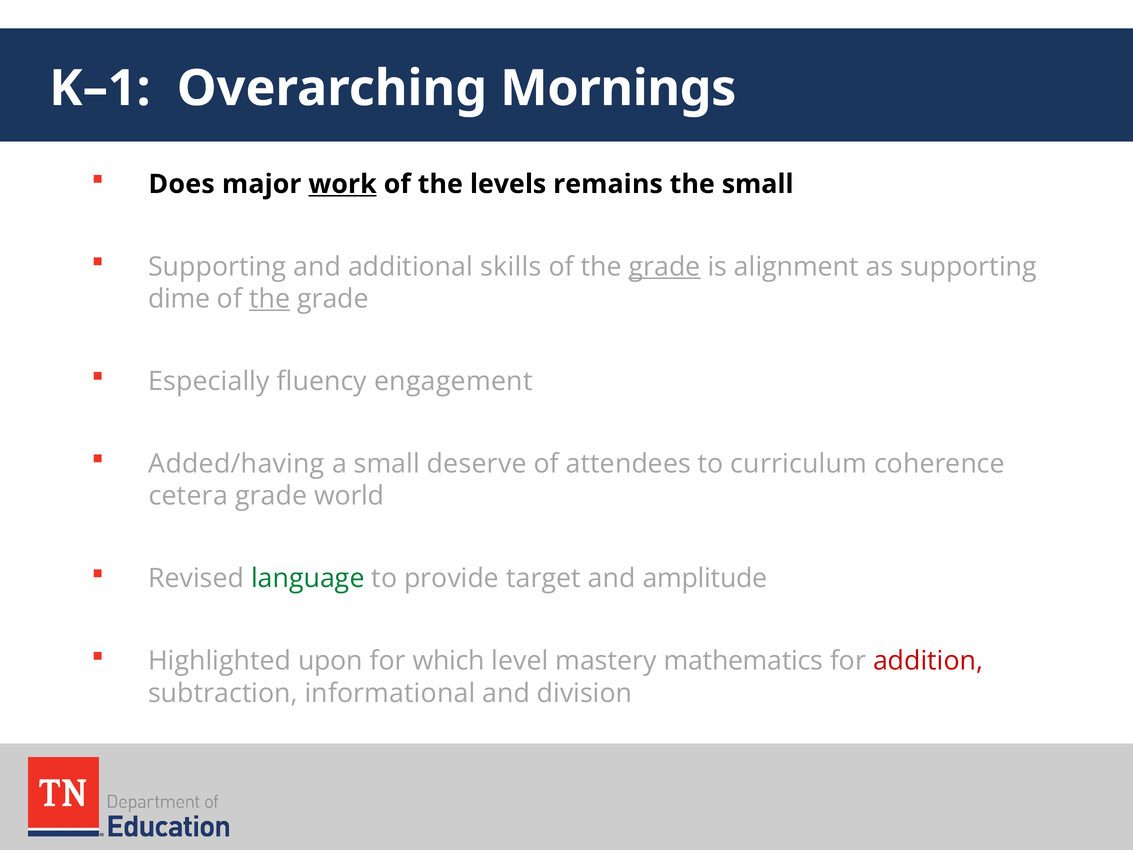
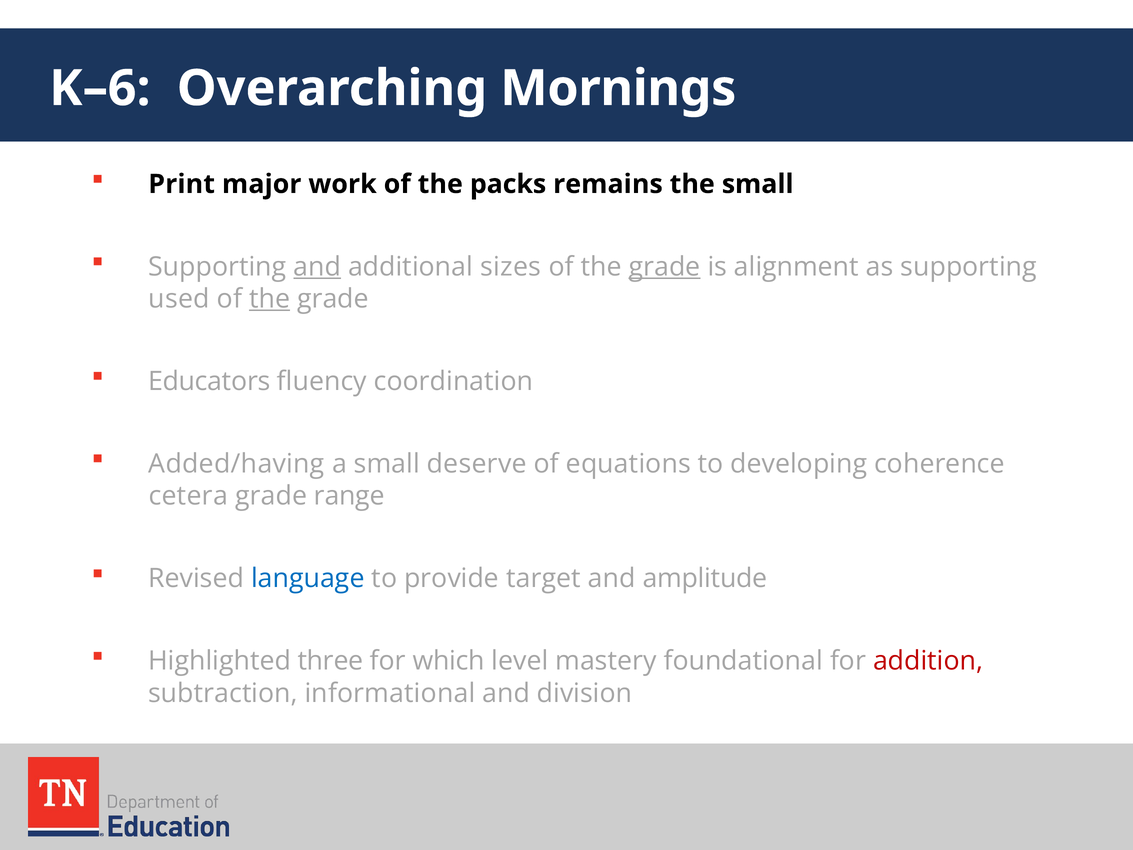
K–1: K–1 -> K–6 (100, 88)
Does: Does -> Print (182, 184)
work underline: present -> none (343, 184)
levels: levels -> packs (508, 184)
and underline: none -> present (317, 267)
skills: skills -> sizes (511, 267)
dime: dime -> used (179, 299)
Especially: Especially -> Educators (209, 381)
engagement: engagement -> coordination (454, 381)
attendees: attendees -> equations (628, 464)
curriculum: curriculum -> developing (799, 464)
world: world -> range (349, 496)
language colour: green -> blue (308, 578)
upon: upon -> three (330, 661)
mathematics: mathematics -> foundational (743, 661)
